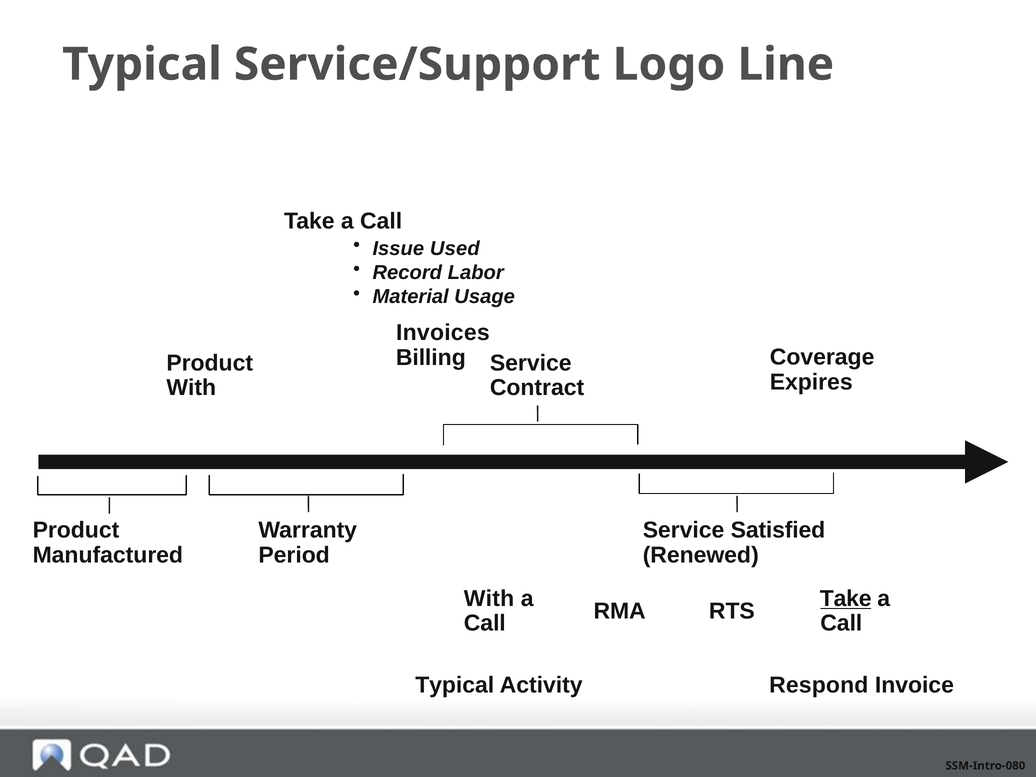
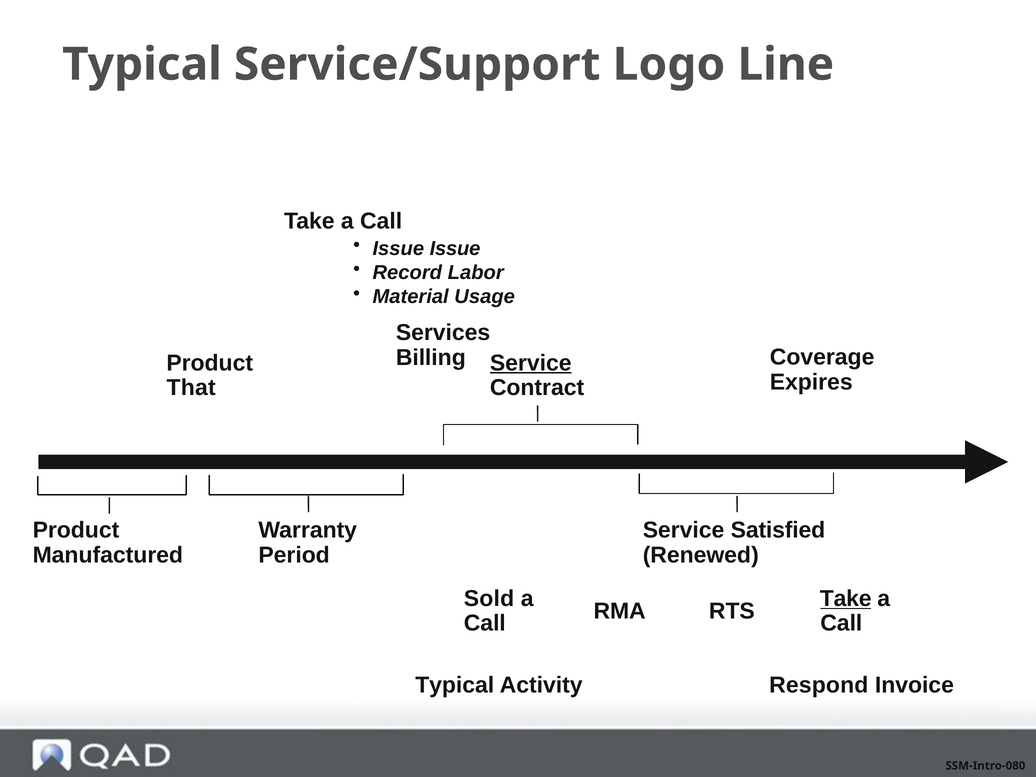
Issue Used: Used -> Issue (455, 248)
Invoices: Invoices -> Services (443, 333)
Service underline: none -> present (531, 363)
With: With -> That (191, 388)
With: With -> Sold (489, 599)
